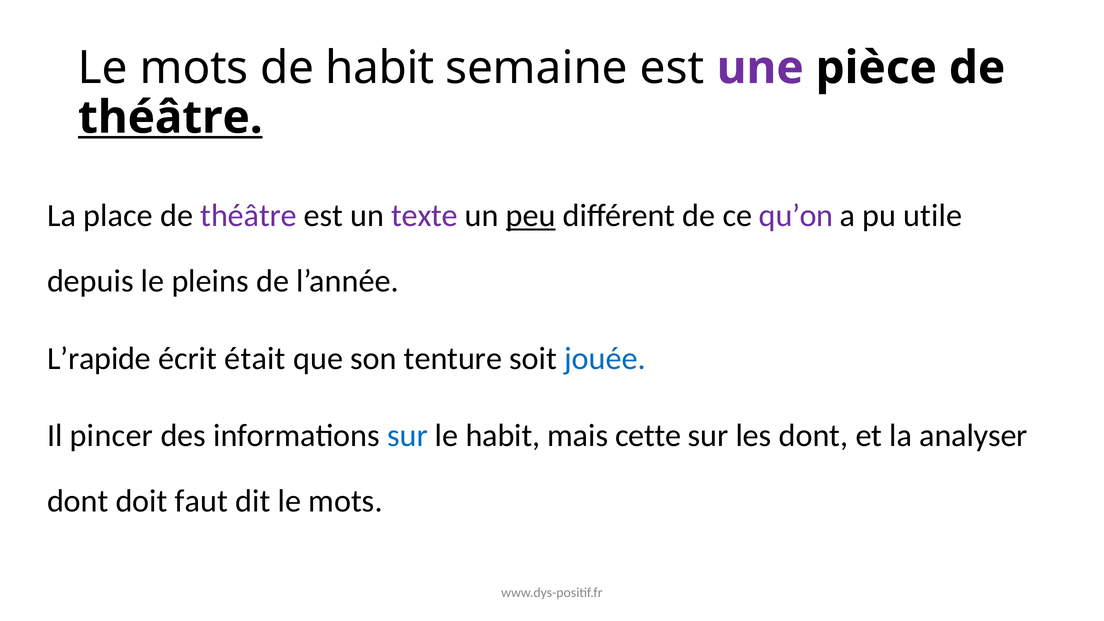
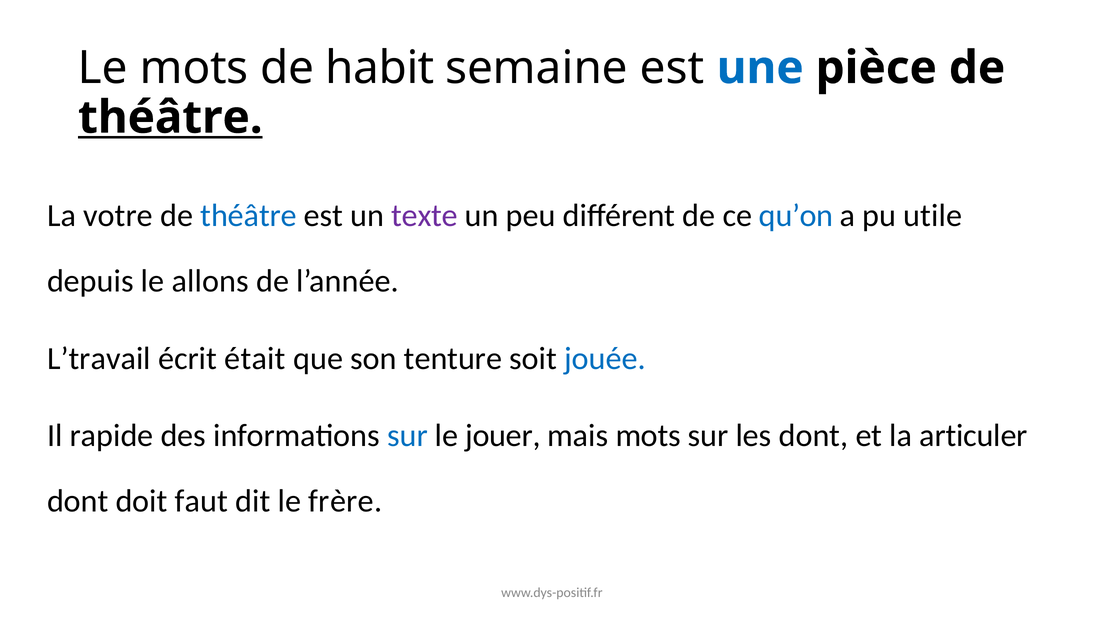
une colour: purple -> blue (760, 68)
place: place -> votre (118, 216)
théâtre colour: purple -> blue (249, 216)
peu underline: present -> none (531, 216)
qu’on colour: purple -> blue (796, 216)
pleins: pleins -> allons (210, 281)
L’rapide: L’rapide -> L’travail (99, 358)
pincer: pincer -> rapide (112, 435)
le habit: habit -> jouer (503, 435)
mais cette: cette -> mots (648, 435)
analyser: analyser -> articuler (974, 435)
dit le mots: mots -> frère (345, 501)
